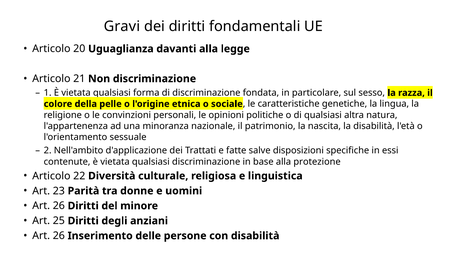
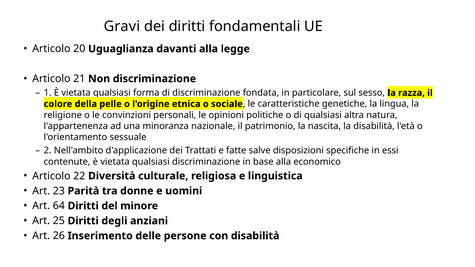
protezione: protezione -> economico (317, 162)
26: 26 -> 64 (59, 206)
